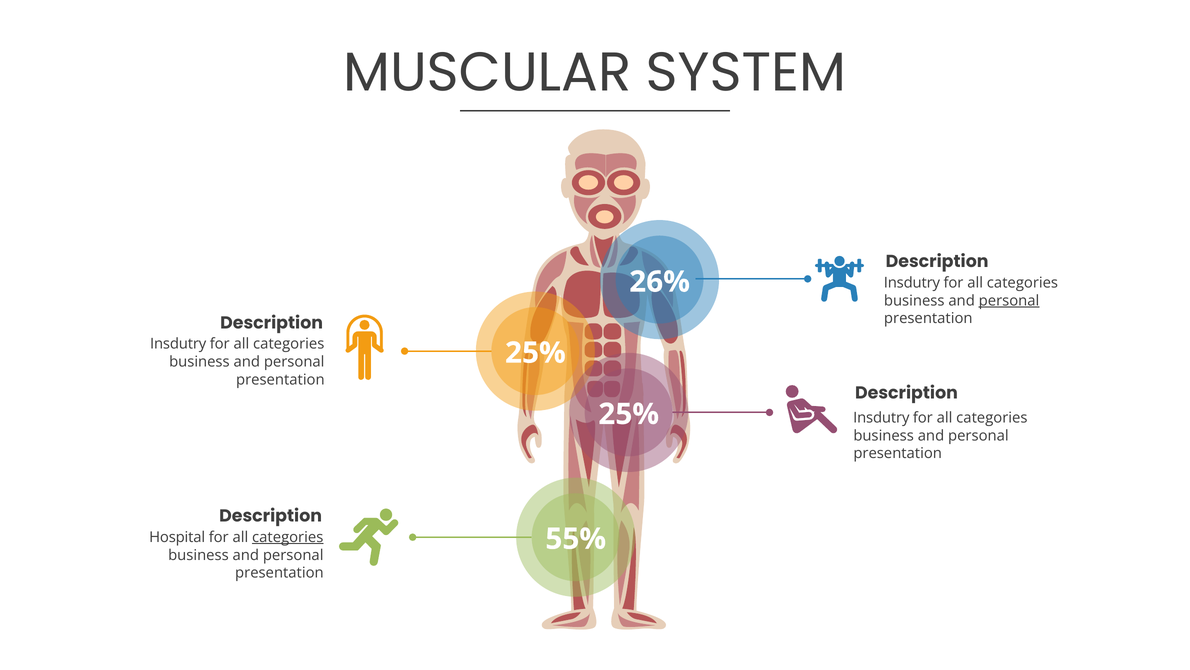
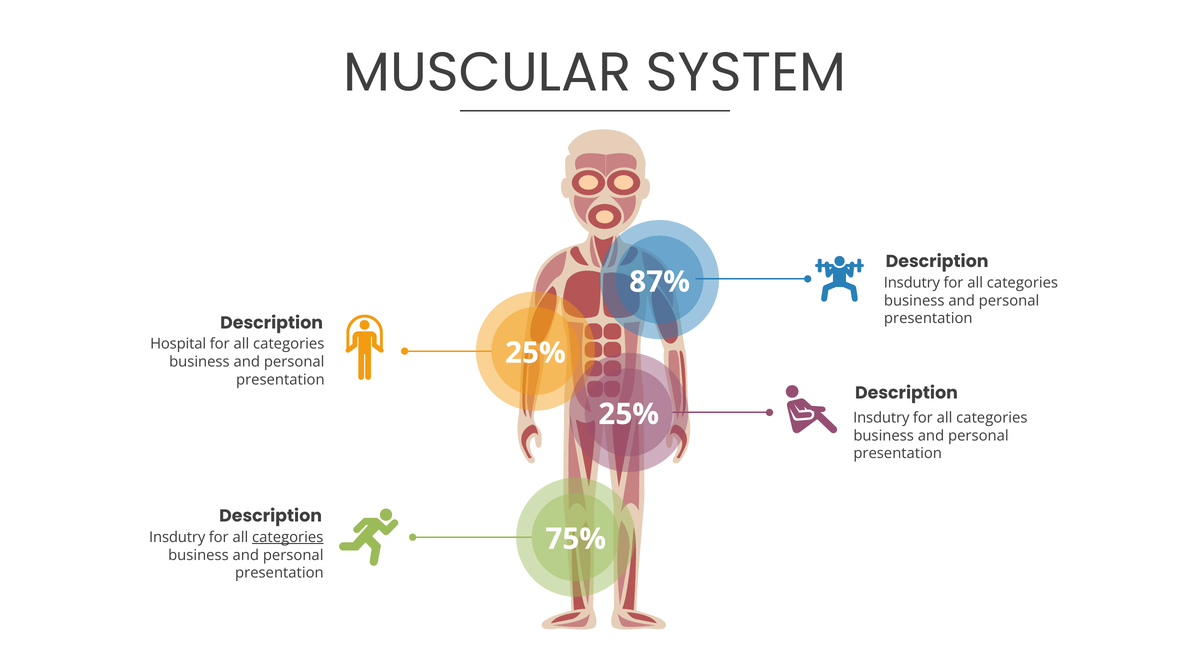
26%: 26% -> 87% (660, 282)
personal underline: present -> none (1009, 300)
Insdutry: Insdutry -> Hospital (178, 344)
55%: 55% -> 75% (576, 538)
Hospital: Hospital -> Insdutry (177, 537)
